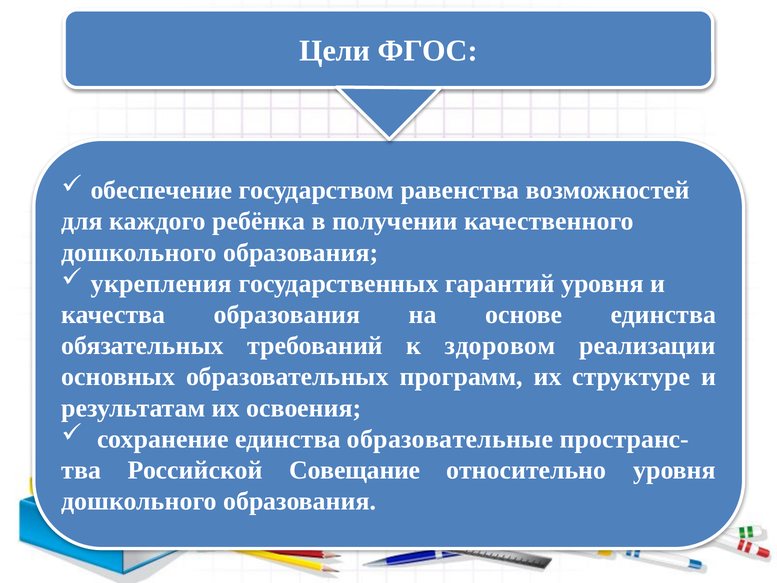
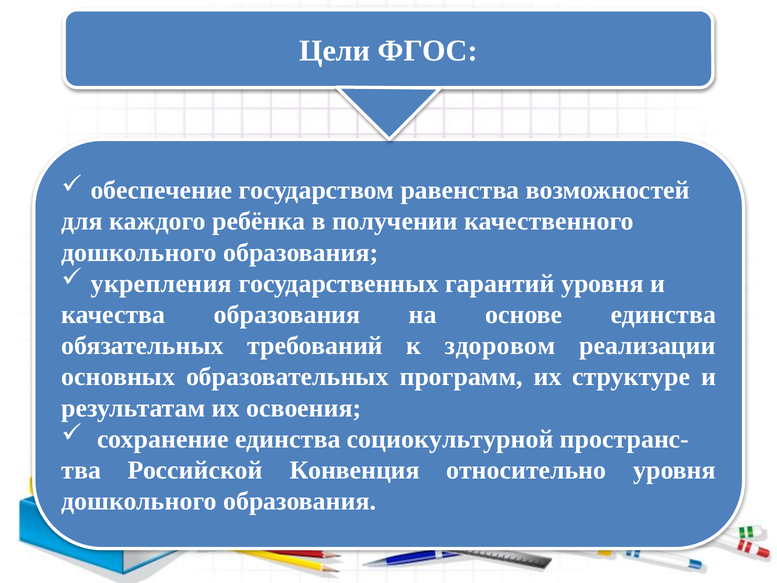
образовательные: образовательные -> социокультурной (450, 439)
Совещание: Совещание -> Конвенция (355, 470)
